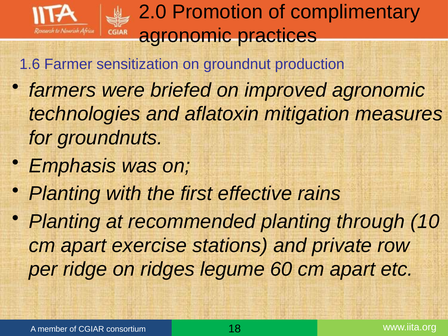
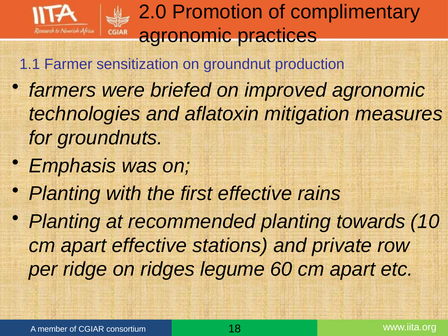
1.6: 1.6 -> 1.1 (30, 64)
through: through -> towards (371, 222)
apart exercise: exercise -> effective (149, 245)
